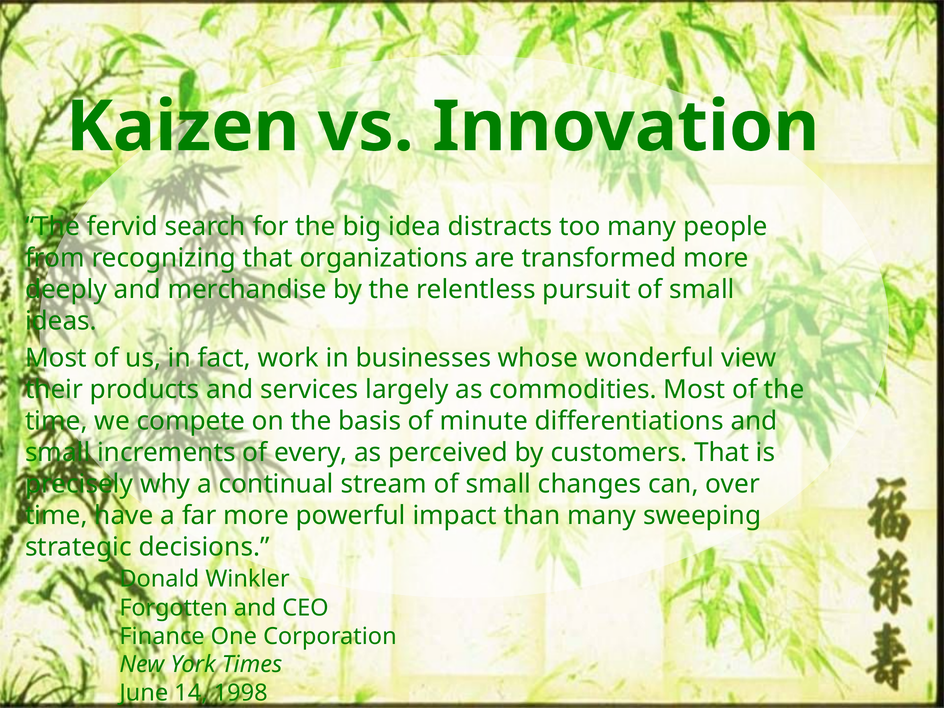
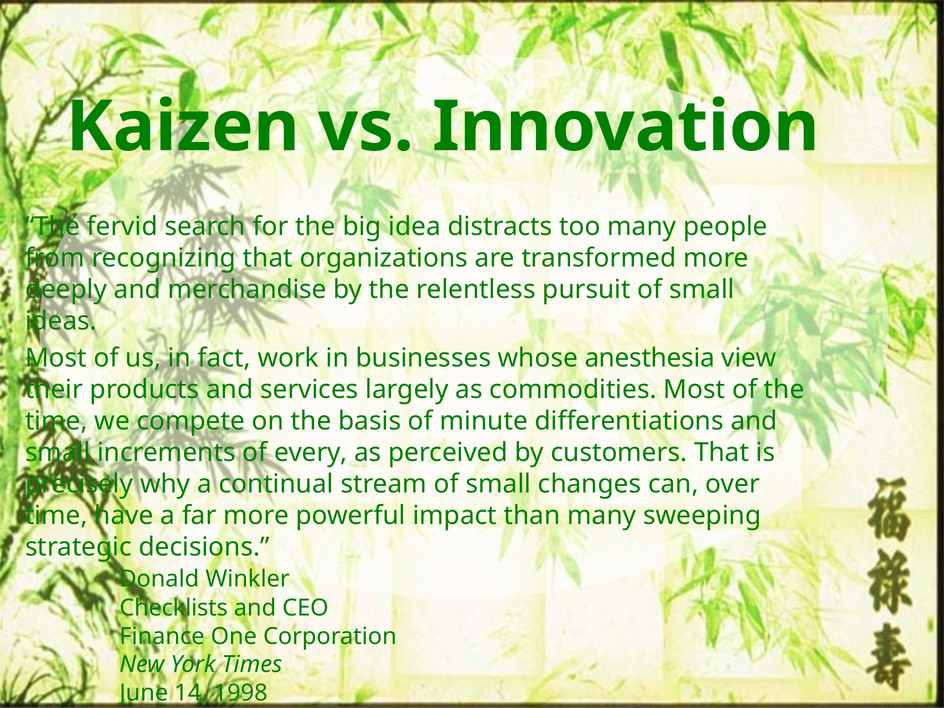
wonderful: wonderful -> anesthesia (650, 358)
Forgotten: Forgotten -> Checklists (174, 608)
